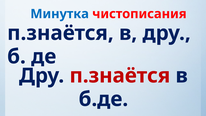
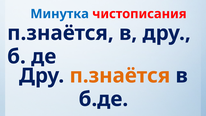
п.знаётся colour: red -> orange (120, 76)
